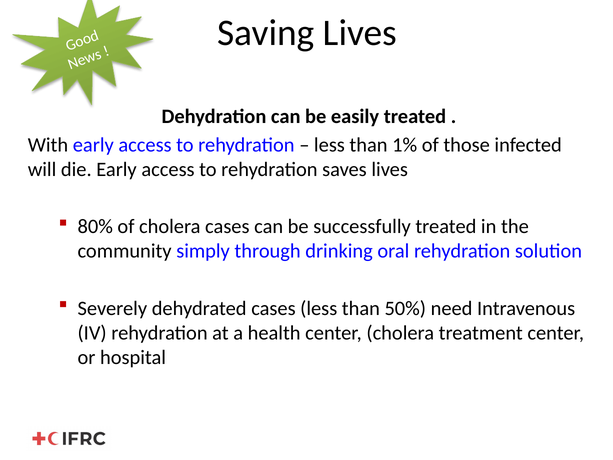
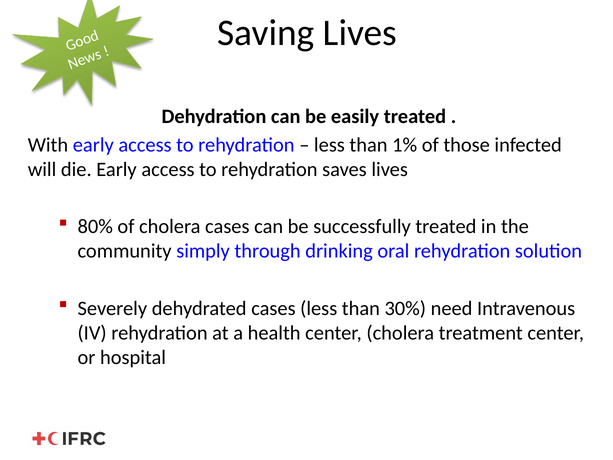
50%: 50% -> 30% (405, 308)
